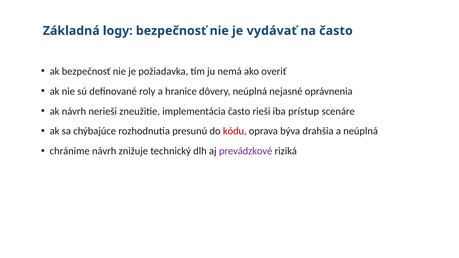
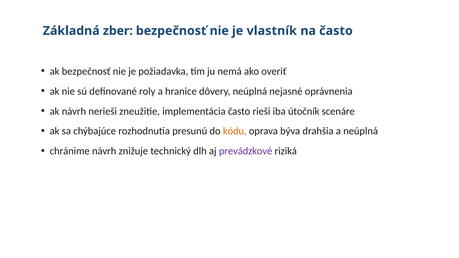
logy: logy -> zber (118, 31)
vydávať: vydávať -> vlastník (272, 31)
prístup: prístup -> útočník (304, 111)
kódu colour: red -> orange (235, 131)
